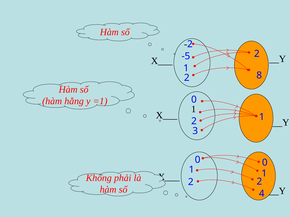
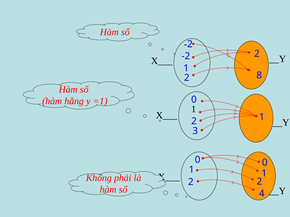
-5: -5 -> -2 (186, 56)
